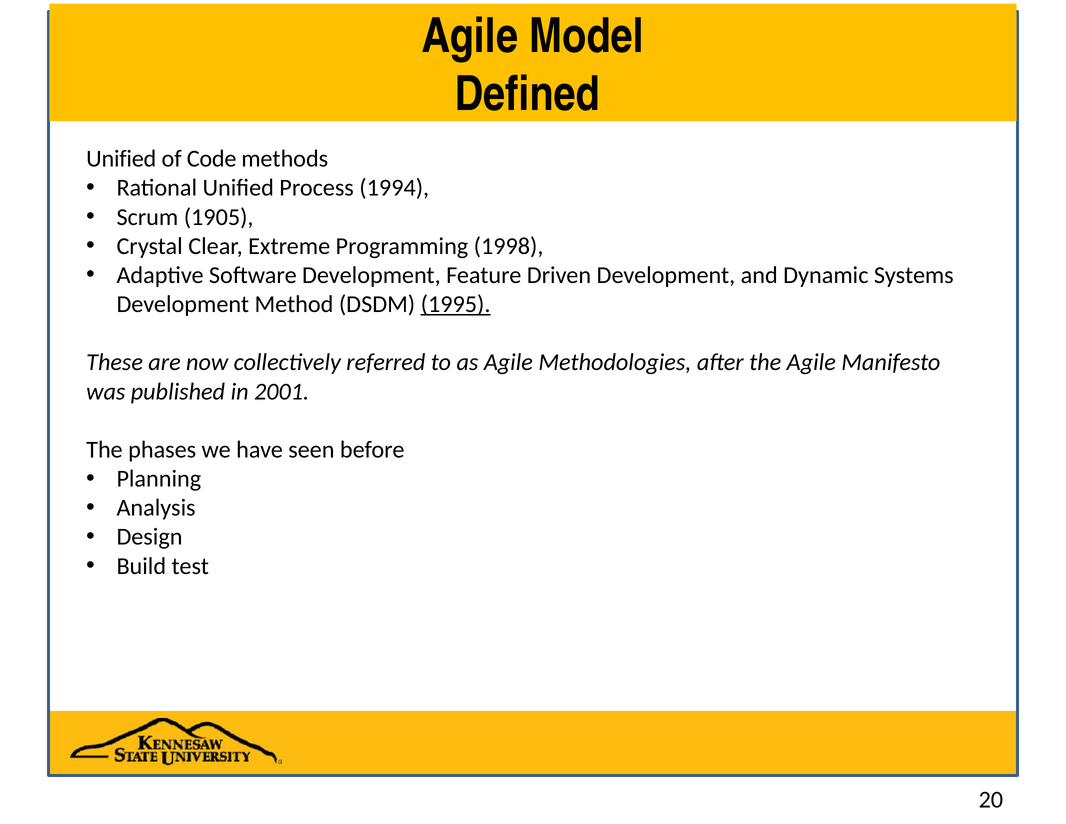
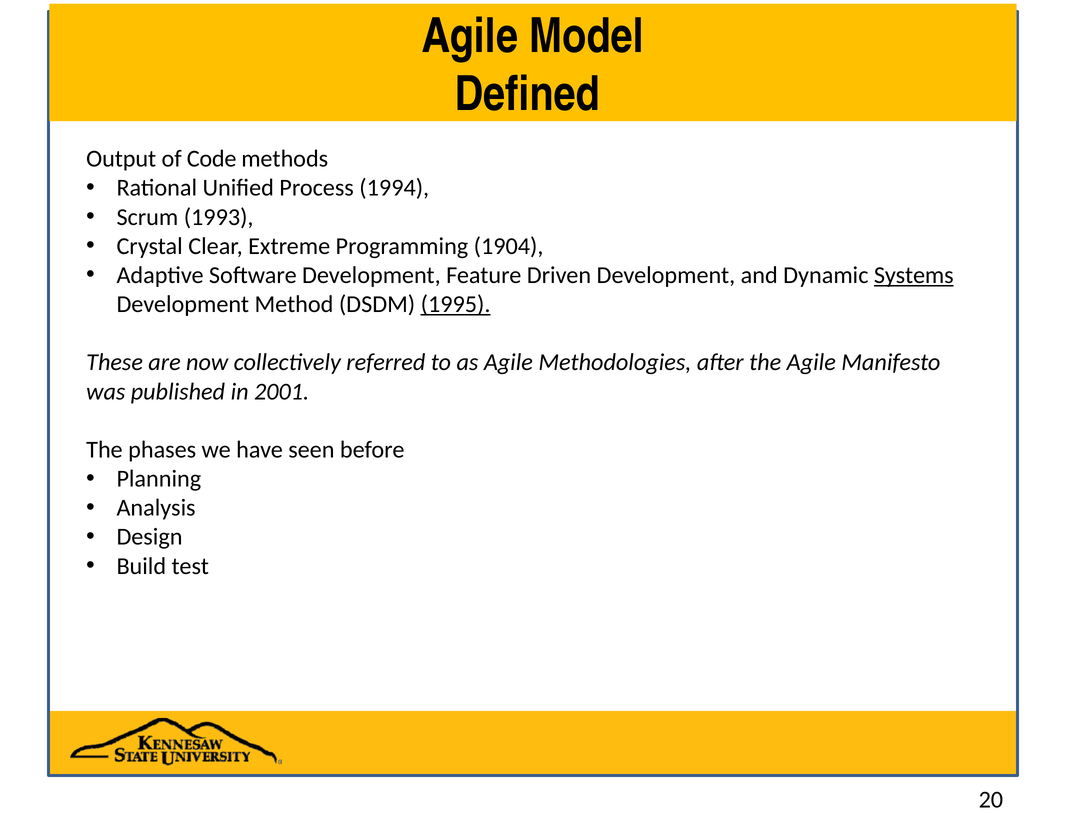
Unified: Unified -> Output (121, 159)
1905: 1905 -> 1993 (219, 217)
1998: 1998 -> 1904 (509, 246)
Systems underline: none -> present (914, 275)
